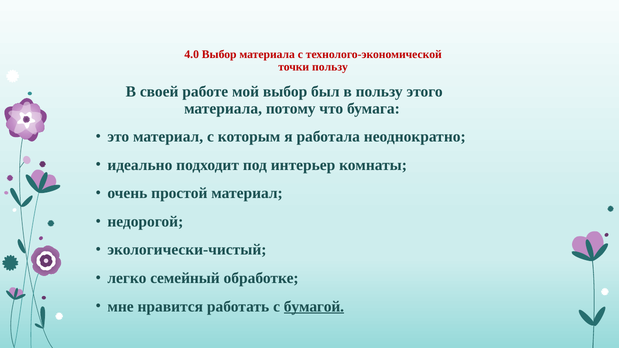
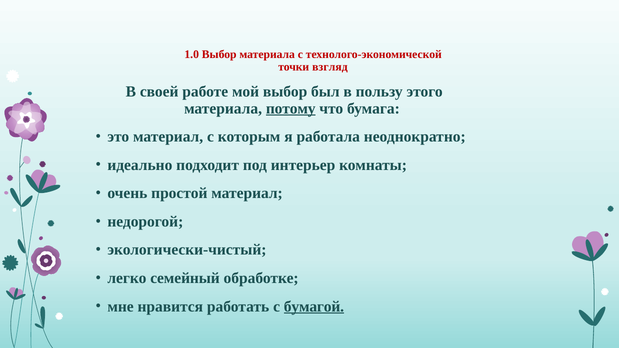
4.0: 4.0 -> 1.0 (192, 55)
точки пользу: пользу -> взгляд (330, 67)
потому underline: none -> present (291, 108)
